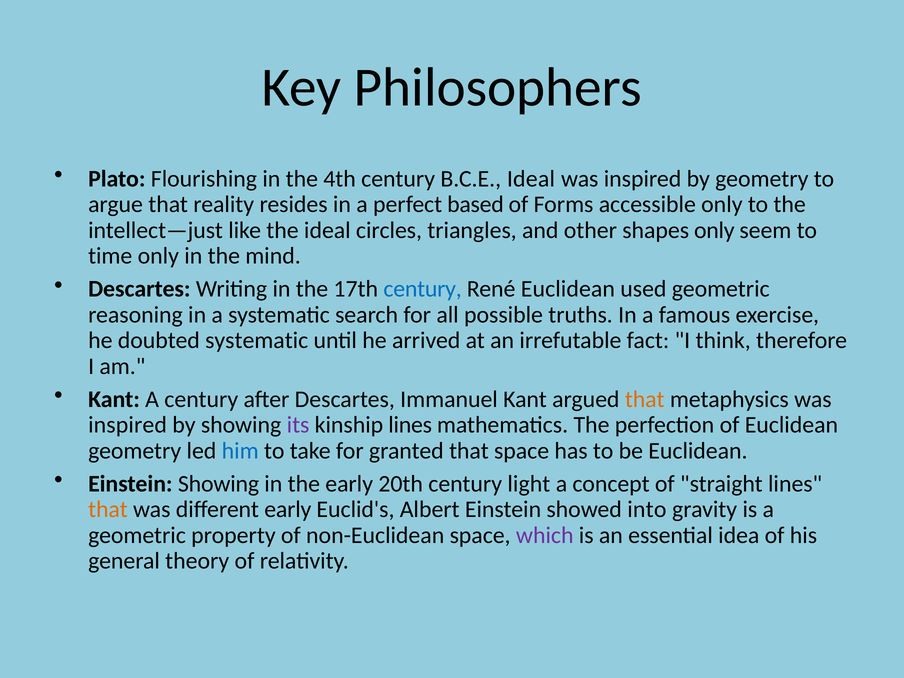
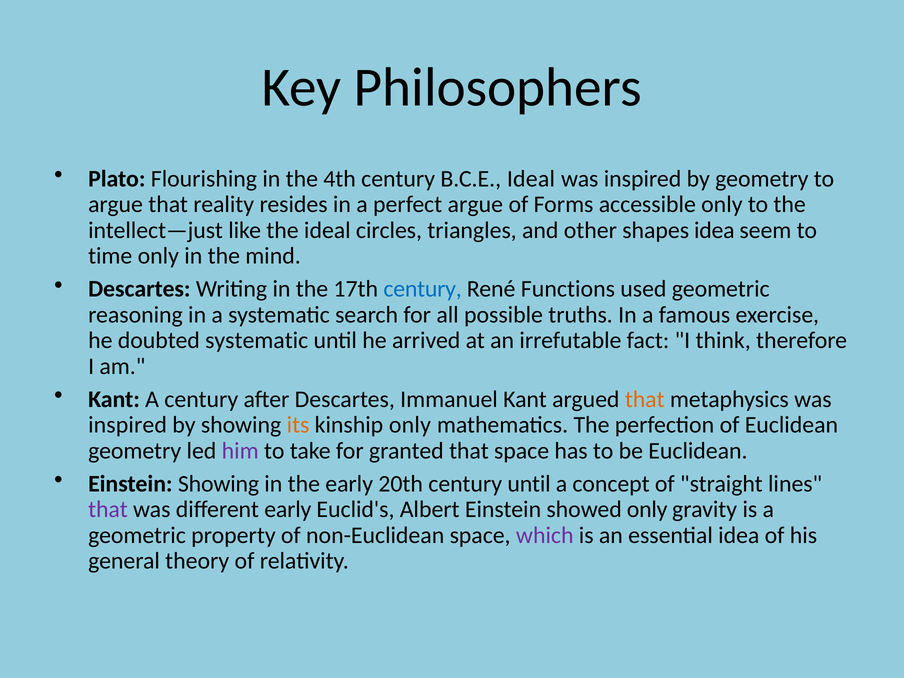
perfect based: based -> argue (475, 204)
shapes only: only -> idea (714, 230)
René Euclidean: Euclidean -> Functions (568, 289)
its colour: purple -> orange (298, 425)
kinship lines: lines -> only (410, 425)
him colour: blue -> purple (240, 451)
century light: light -> until (529, 484)
that colour: orange -> purple (108, 510)
showed into: into -> only (647, 510)
